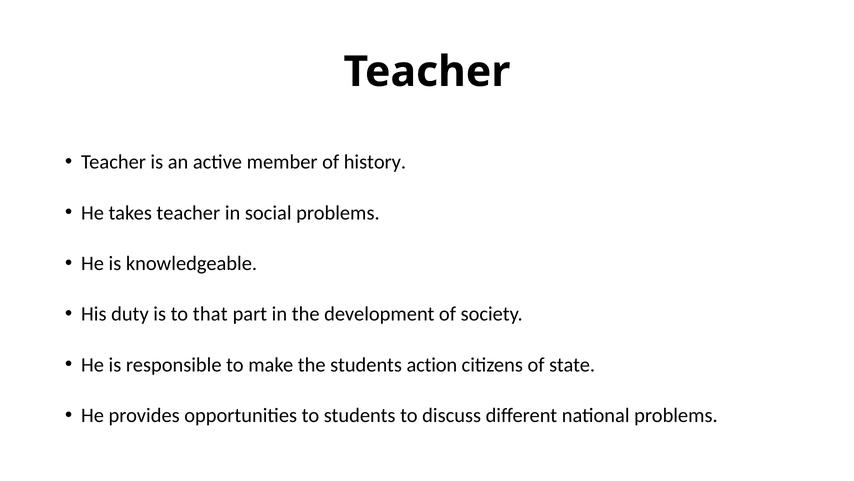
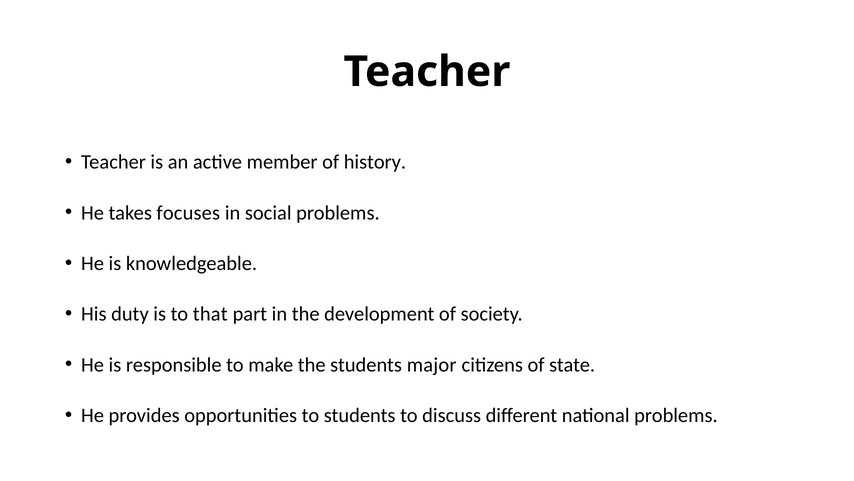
takes teacher: teacher -> focuses (188, 213)
action: action -> major (432, 364)
